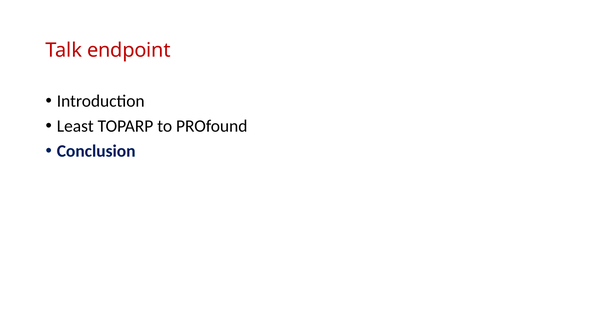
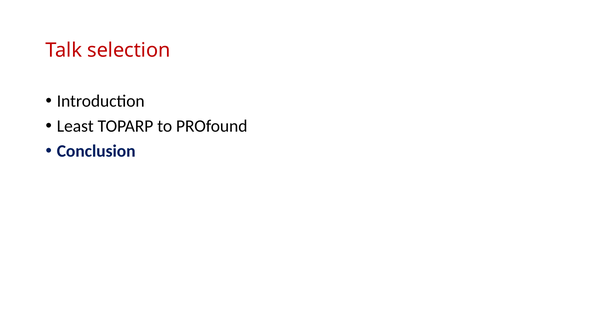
endpoint: endpoint -> selection (129, 50)
